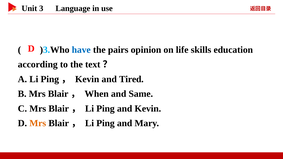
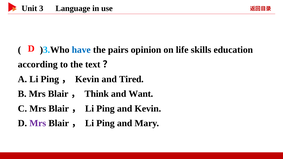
When: When -> Think (97, 94)
Same: Same -> Want (141, 94)
Mrs colour: orange -> purple (38, 123)
